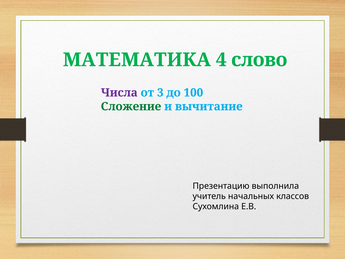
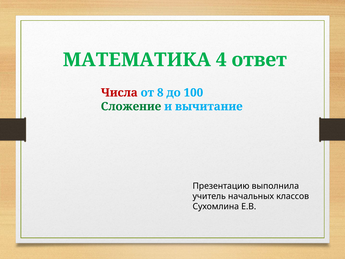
слово: слово -> ответ (259, 60)
Числа colour: purple -> red (119, 93)
3: 3 -> 8 (160, 93)
